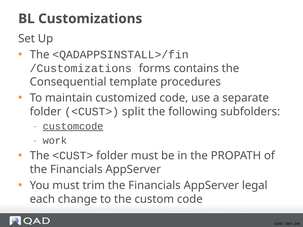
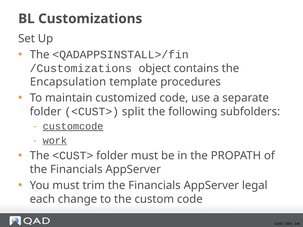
forms: forms -> object (155, 68)
Consequential: Consequential -> Encapsulation (68, 82)
work underline: none -> present (55, 141)
